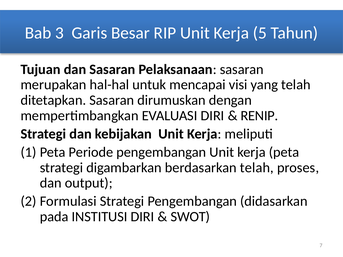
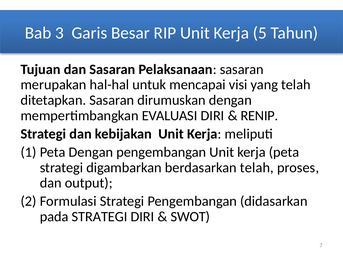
Periode: Periode -> Dengan (91, 152)
pada INSTITUSI: INSTITUSI -> STRATEGI (100, 217)
